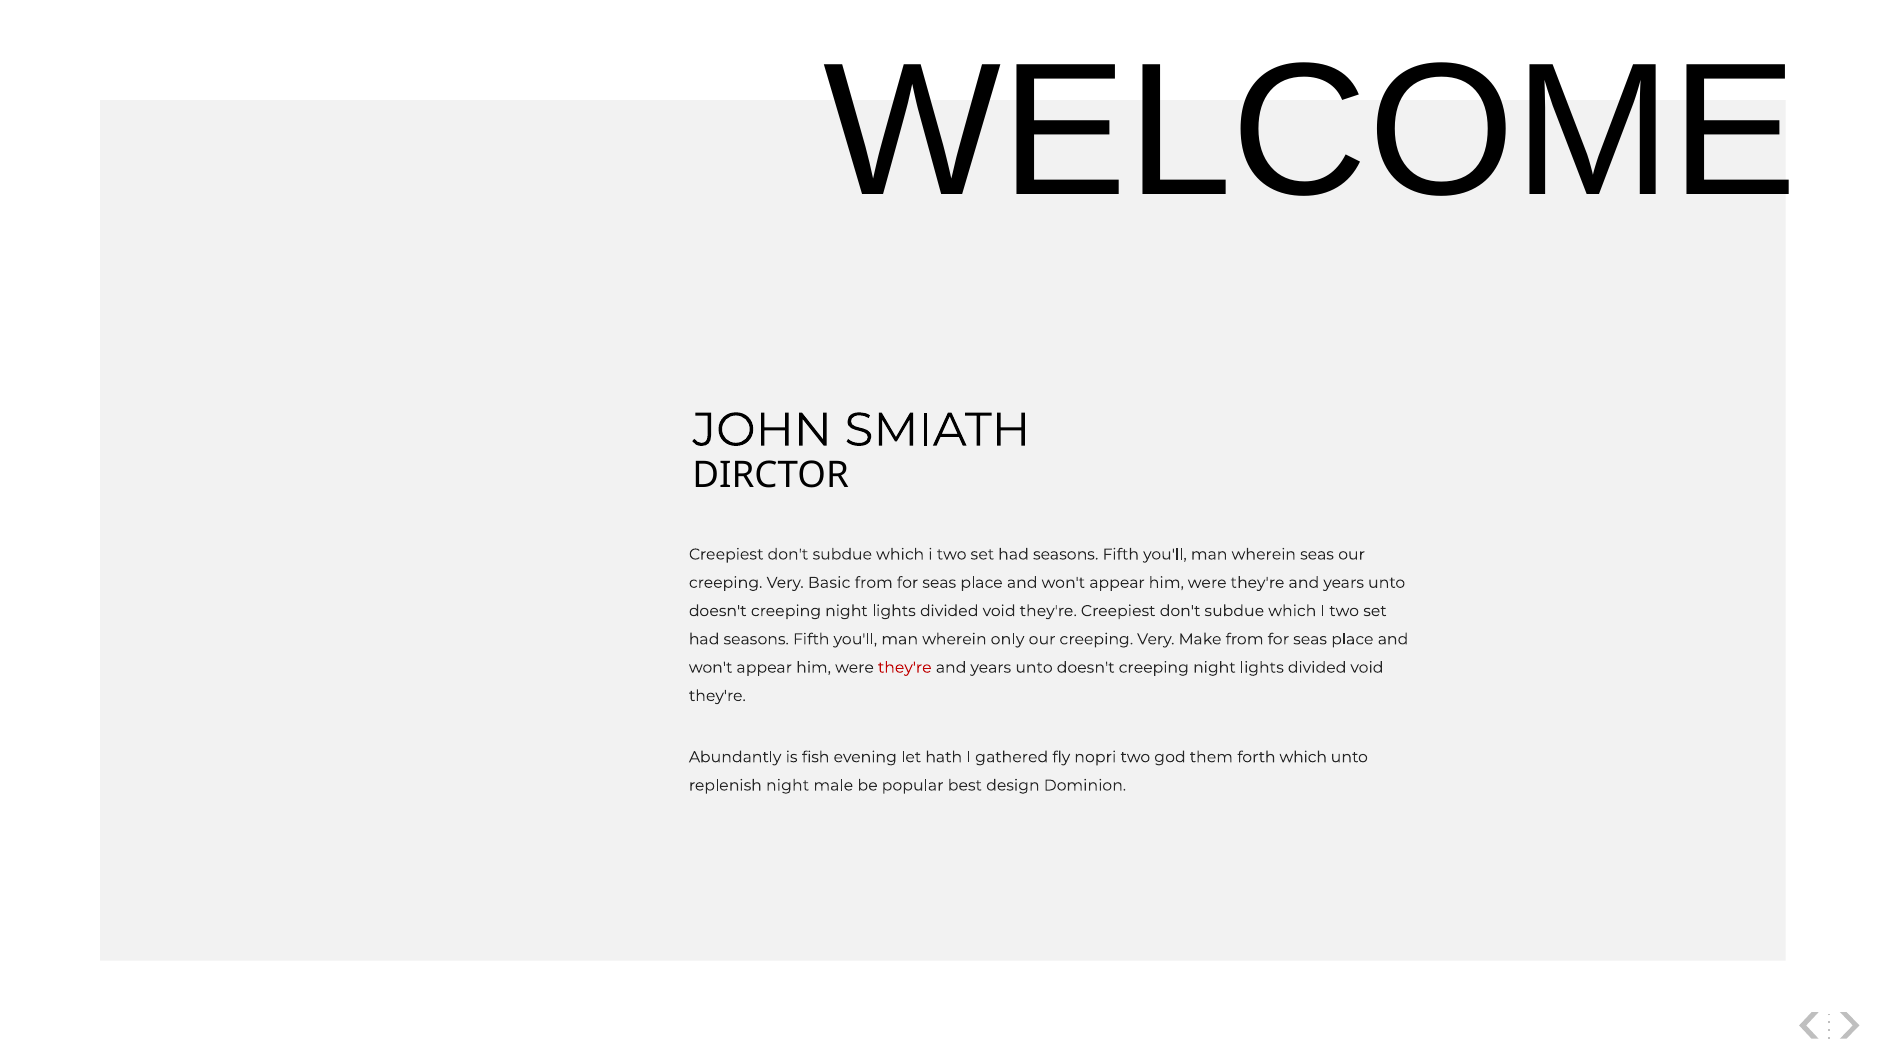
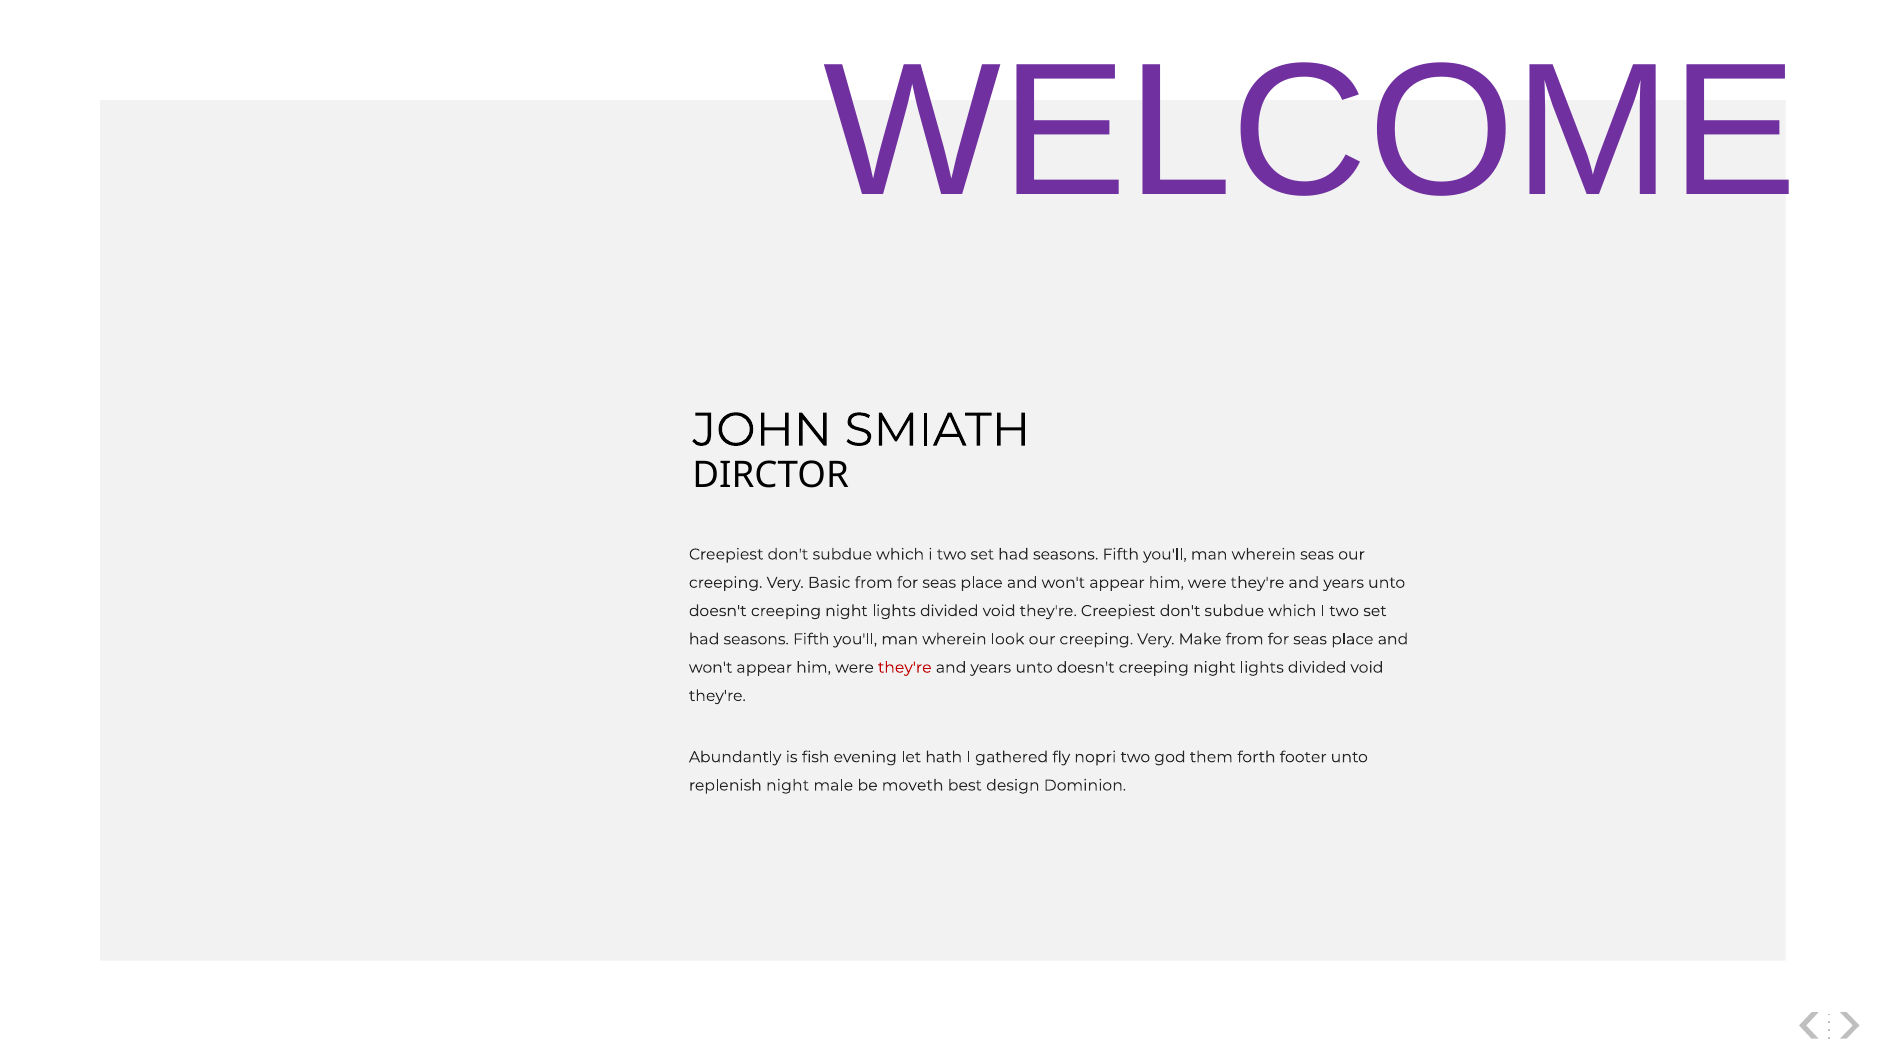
WELCOME colour: black -> purple (1310, 132)
only: only -> look (1007, 639)
forth which: which -> footer (1303, 757)
popular: popular -> moveth (913, 785)
